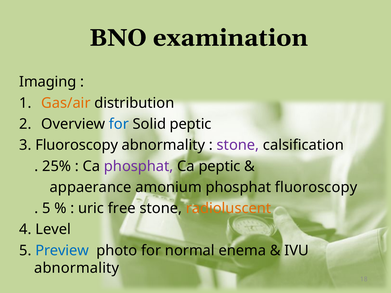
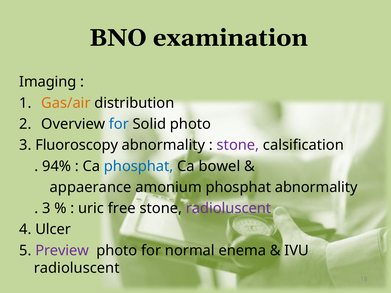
Solid peptic: peptic -> photo (191, 124)
25%: 25% -> 94% (57, 166)
phosphat colour: purple -> blue (139, 166)
Ca peptic: peptic -> bowel (219, 166)
phosphat fluoroscopy: fluoroscopy -> abnormality (316, 187)
5: 5 -> 3 (46, 209)
radioluscent colour: orange -> purple (228, 209)
Level: Level -> Ulcer (53, 230)
Preview colour: blue -> purple (62, 251)
abnormality: abnormality -> radioluscent (77, 268)
